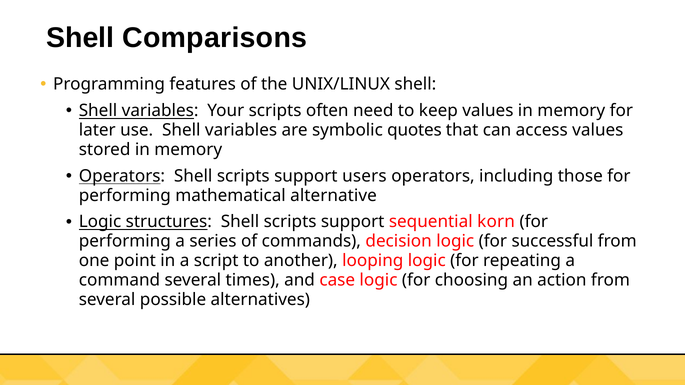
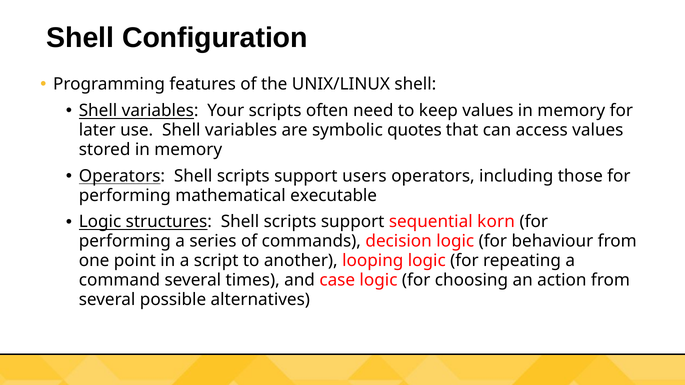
Comparisons: Comparisons -> Configuration (215, 38)
alternative: alternative -> executable (334, 196)
successful: successful -> behaviour (552, 242)
